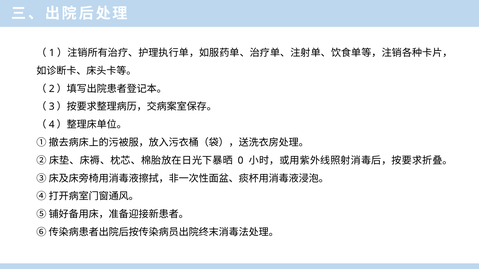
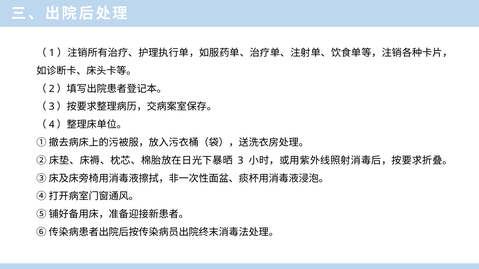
0: 0 -> 3 (241, 161)
